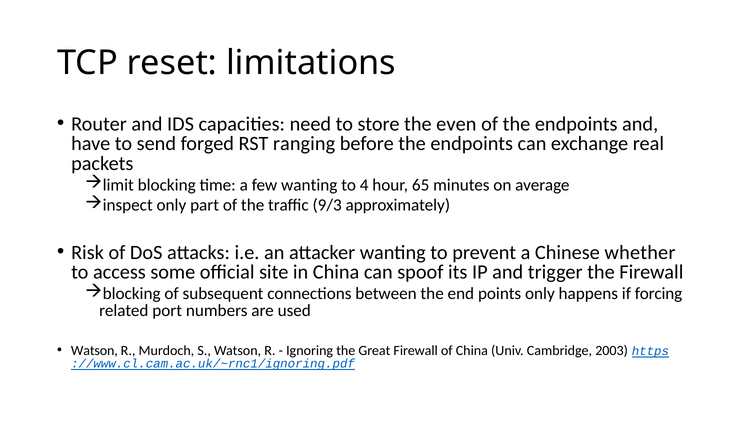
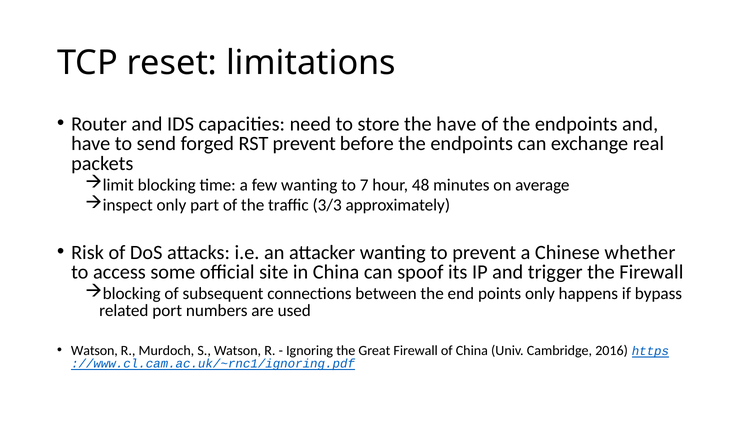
the even: even -> have (456, 124)
RST ranging: ranging -> prevent (304, 144)
4: 4 -> 7 (364, 185)
65: 65 -> 48 (421, 185)
9/3: 9/3 -> 3/3 (327, 205)
forcing: forcing -> bypass (658, 294)
2003: 2003 -> 2016 (612, 351)
